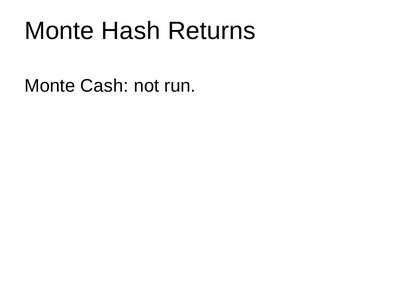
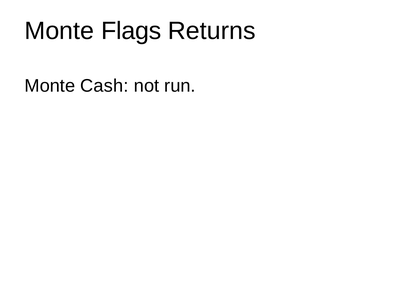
Hash: Hash -> Flags (131, 31)
